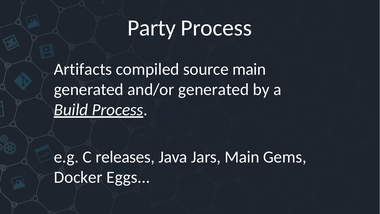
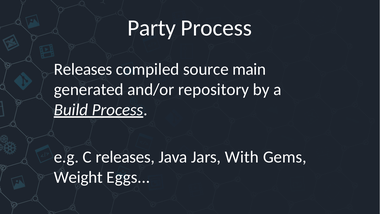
Artifacts: Artifacts -> Releases (83, 69)
and/or generated: generated -> repository (214, 89)
Jars Main: Main -> With (242, 157)
Docker: Docker -> Weight (78, 177)
